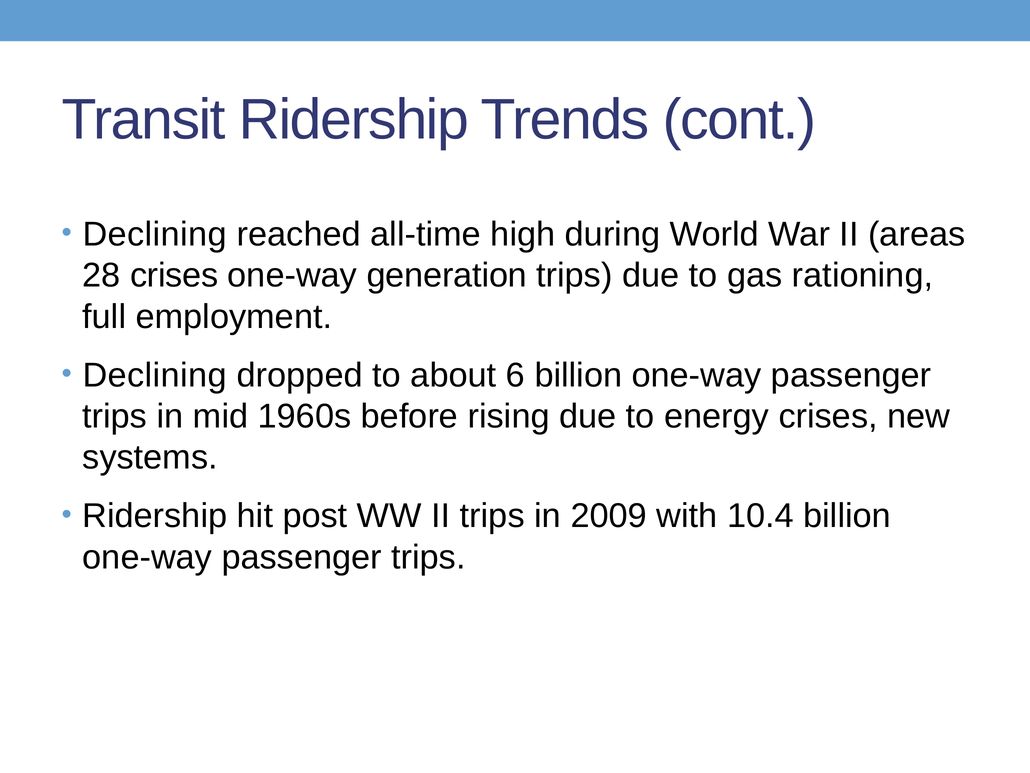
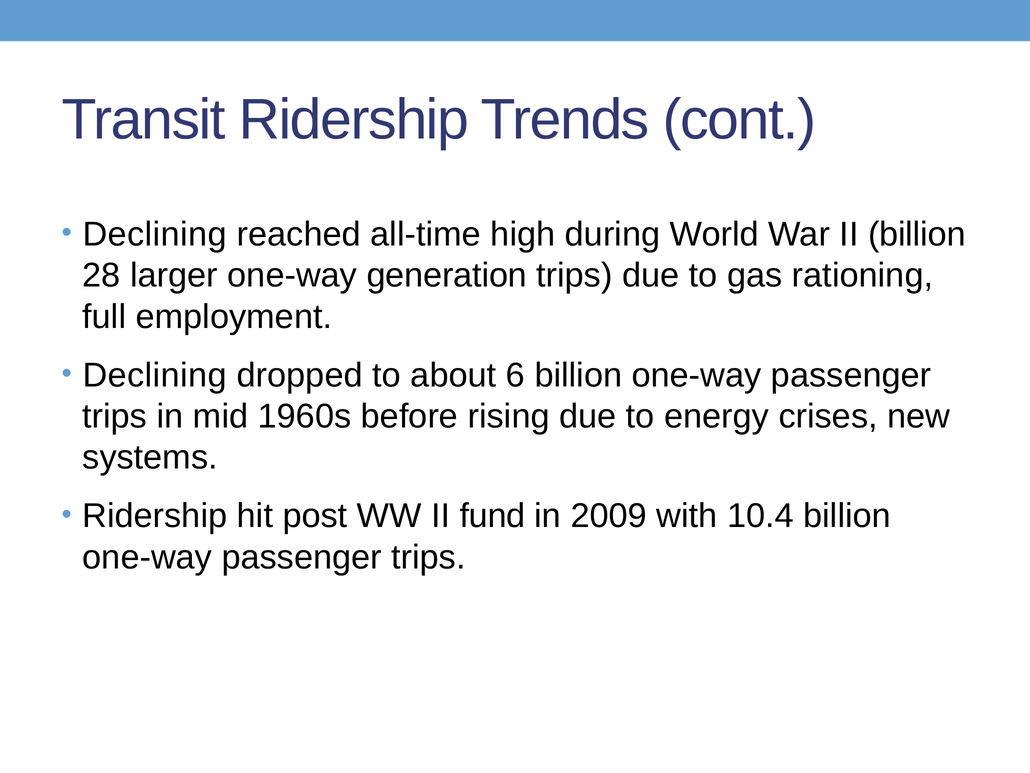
II areas: areas -> billion (917, 234)
28 crises: crises -> larger (174, 275)
II trips: trips -> fund (492, 516)
